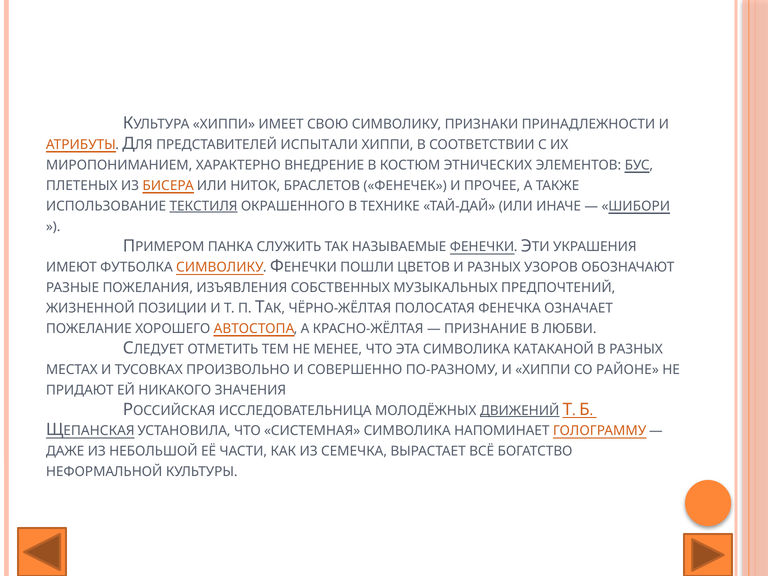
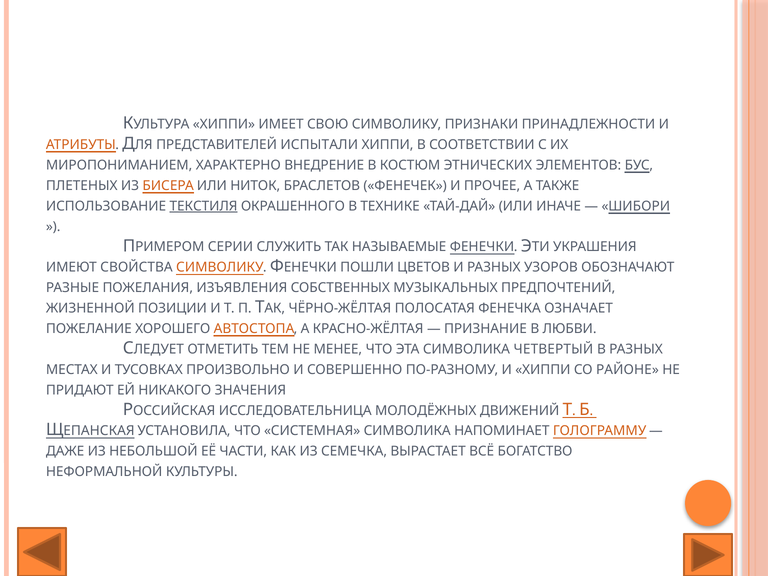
ПАНКА: ПАНКА -> СЕРИИ (230, 247)
ФУТБОЛКА: ФУТБОЛКА -> СВОЙСТВА (136, 267)
КАТАКАНОЙ: КАТАКАНОЙ -> ЧЕТВЕРТЫЙ (553, 349)
ДВИЖЕНИЙ underline: present -> none (520, 411)
